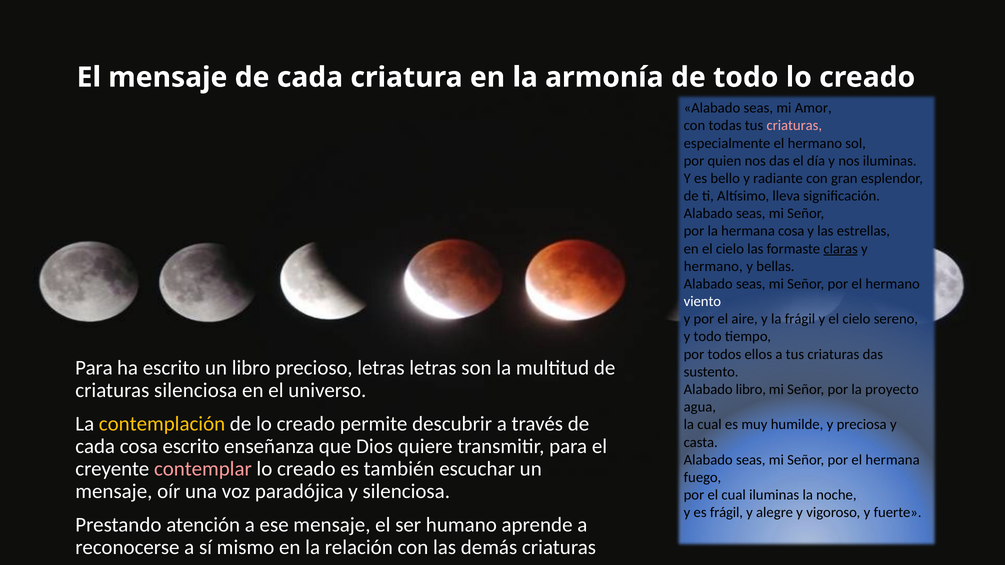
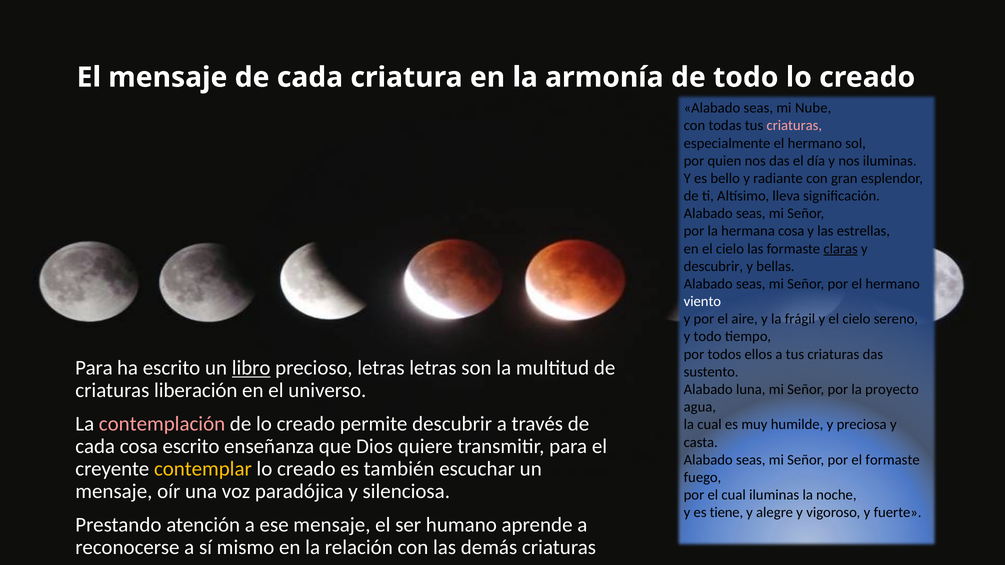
Amor: Amor -> Nube (813, 108)
hermano: hermano -> descubrir (713, 266)
libro underline: none -> present (251, 368)
criaturas silenciosa: silenciosa -> liberación (196, 391)
Alabado libro: libro -> luna (751, 390)
contemplación colour: yellow -> pink (162, 424)
el hermana: hermana -> formaste (893, 460)
contemplar colour: pink -> yellow (203, 469)
es frágil: frágil -> tiene (726, 513)
